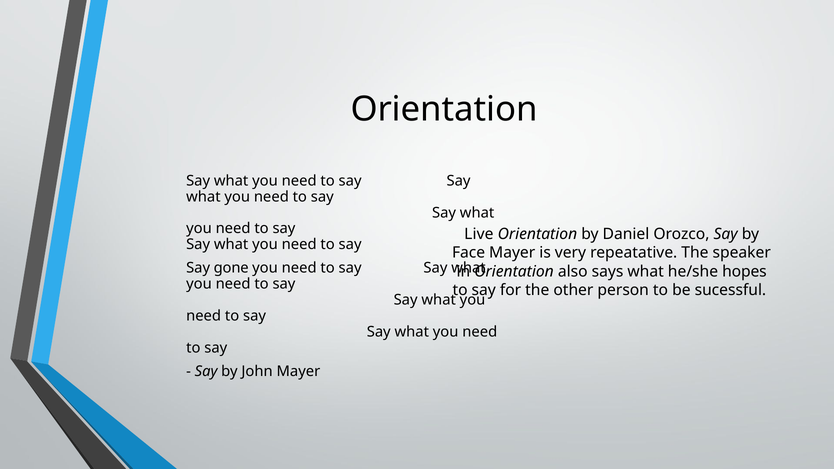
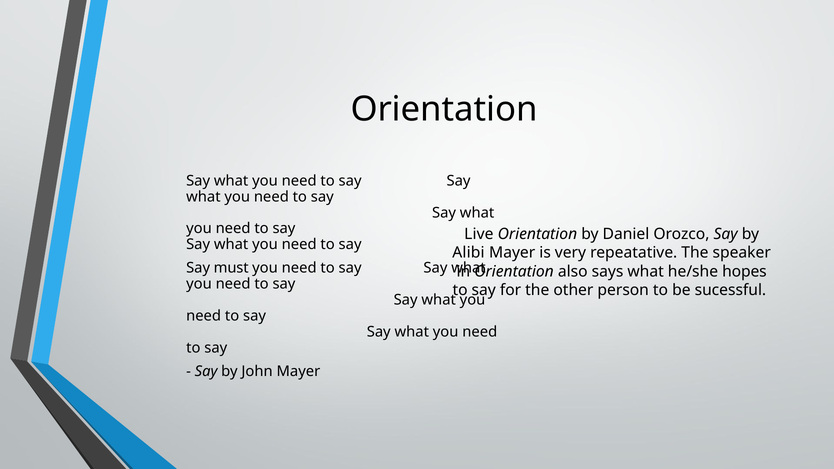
Face: Face -> Alibi (468, 253)
gone: gone -> must (231, 268)
